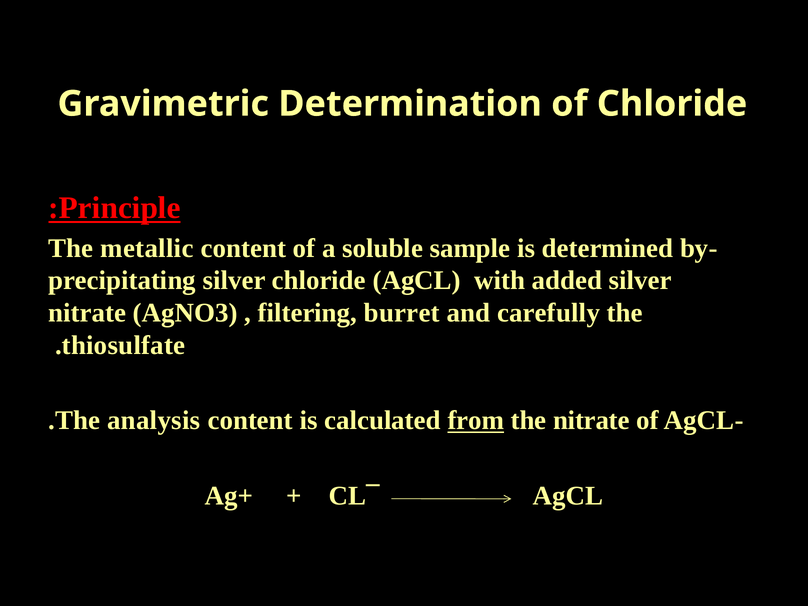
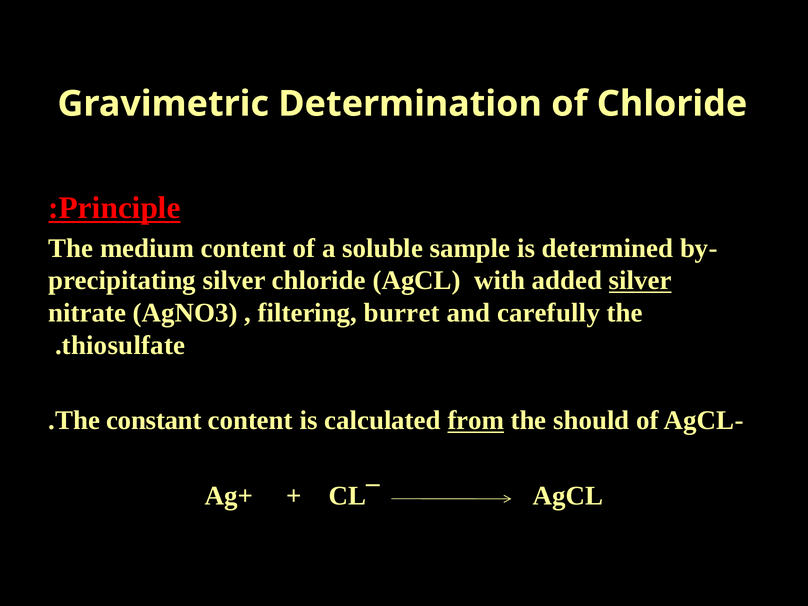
metallic: metallic -> medium (147, 248)
silver underline: none -> present (640, 280)
analysis: analysis -> constant (154, 421)
the nitrate: nitrate -> should (591, 421)
